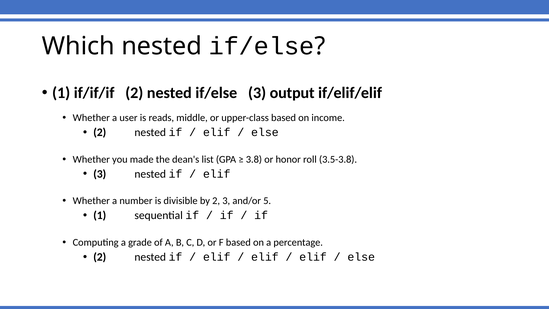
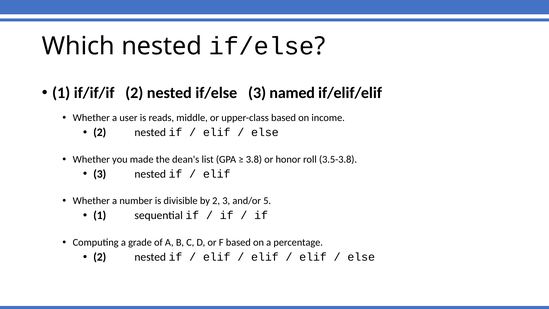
output: output -> named (292, 93)
